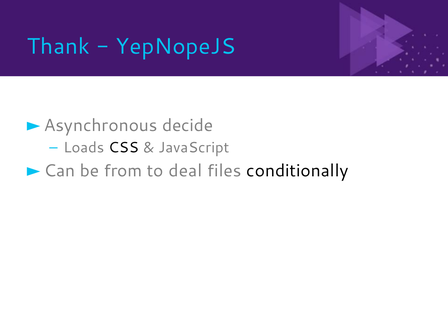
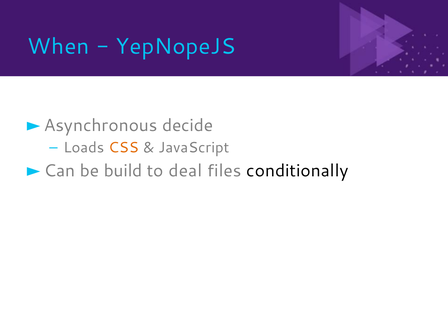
Thank: Thank -> When (58, 46)
CSS colour: black -> orange (123, 148)
from: from -> build (123, 171)
